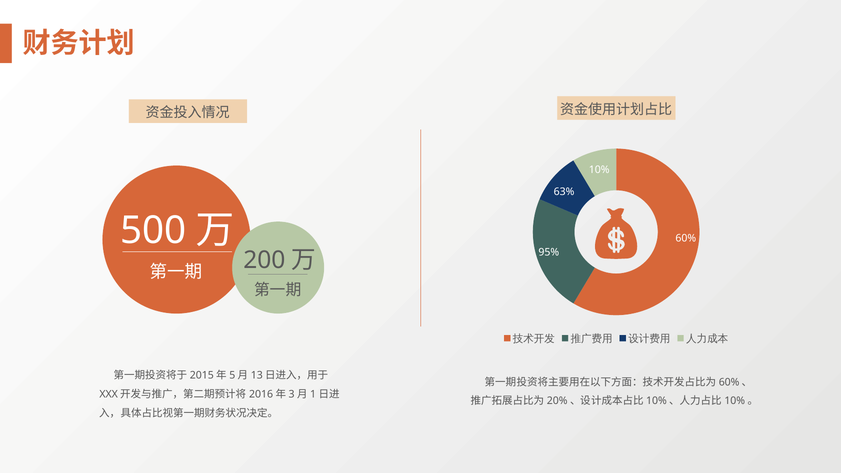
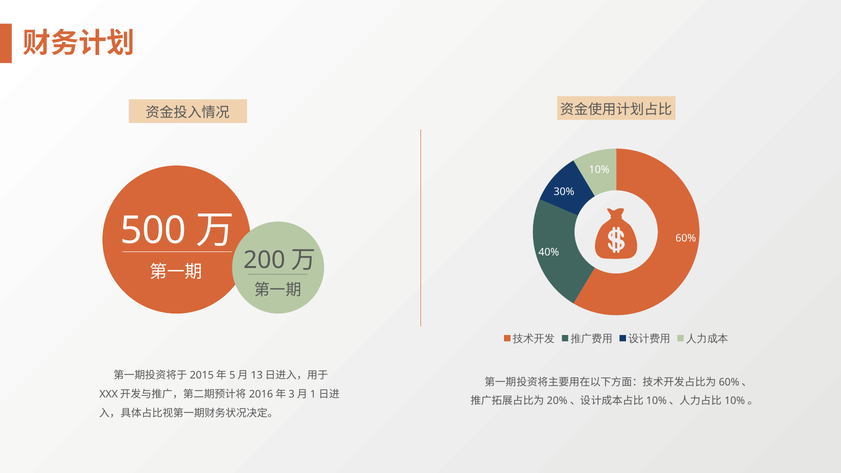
63%: 63% -> 30% (564, 192)
95%: 95% -> 40% (549, 252)
